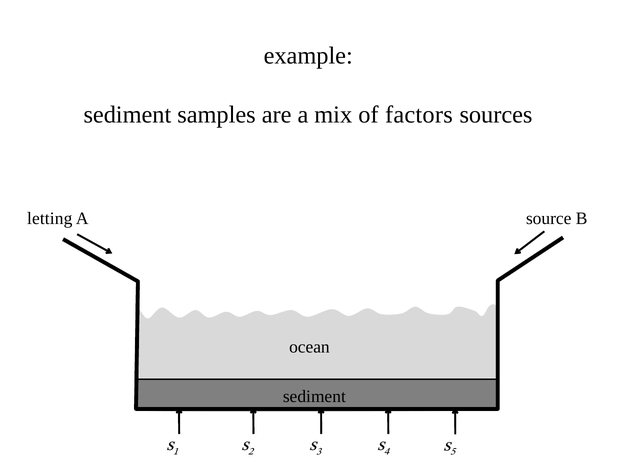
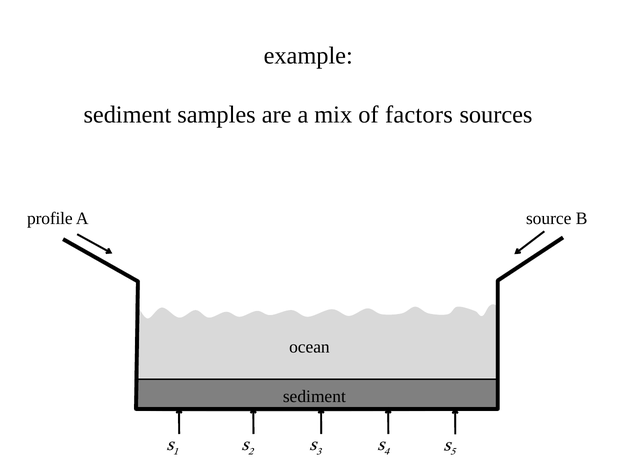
letting: letting -> profile (50, 219)
